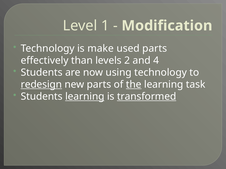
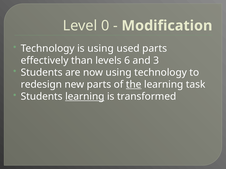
1: 1 -> 0 (105, 26)
is make: make -> using (101, 49)
2: 2 -> 6 (127, 61)
4: 4 -> 3 (156, 61)
redesign underline: present -> none (41, 85)
transformed underline: present -> none (147, 97)
